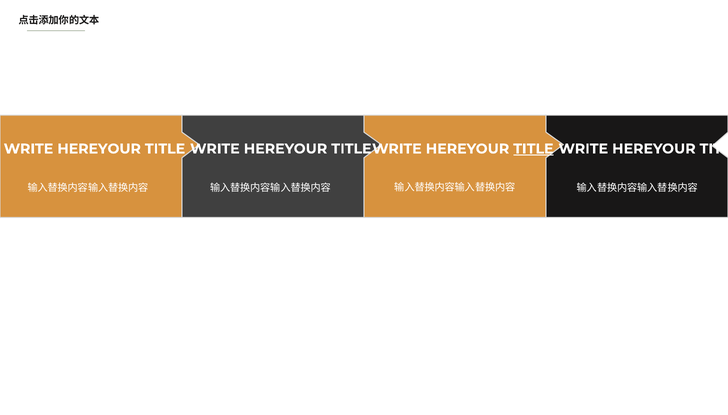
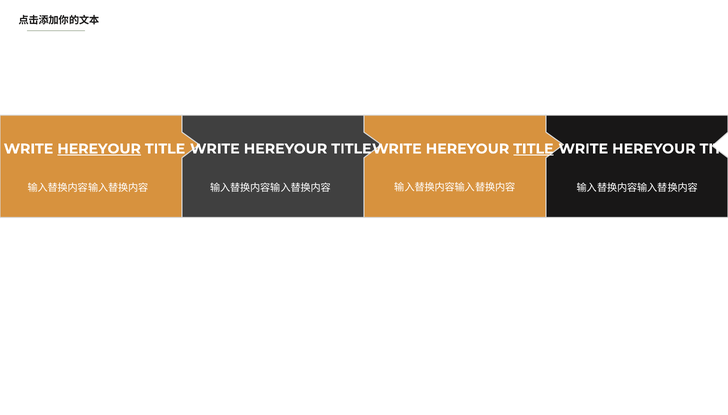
HEREYOUR underline: none -> present (99, 149)
